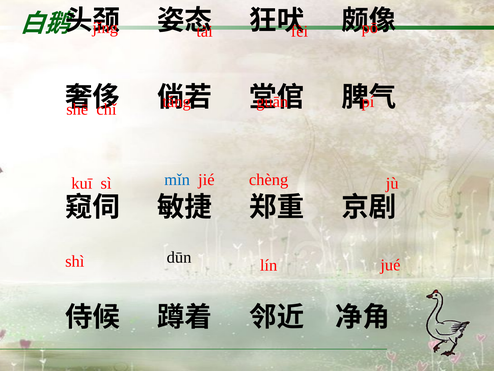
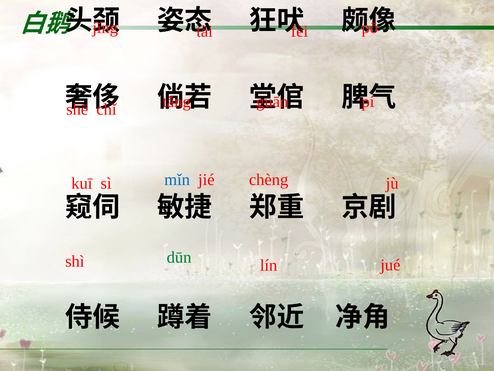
dūn colour: black -> green (179, 257)
